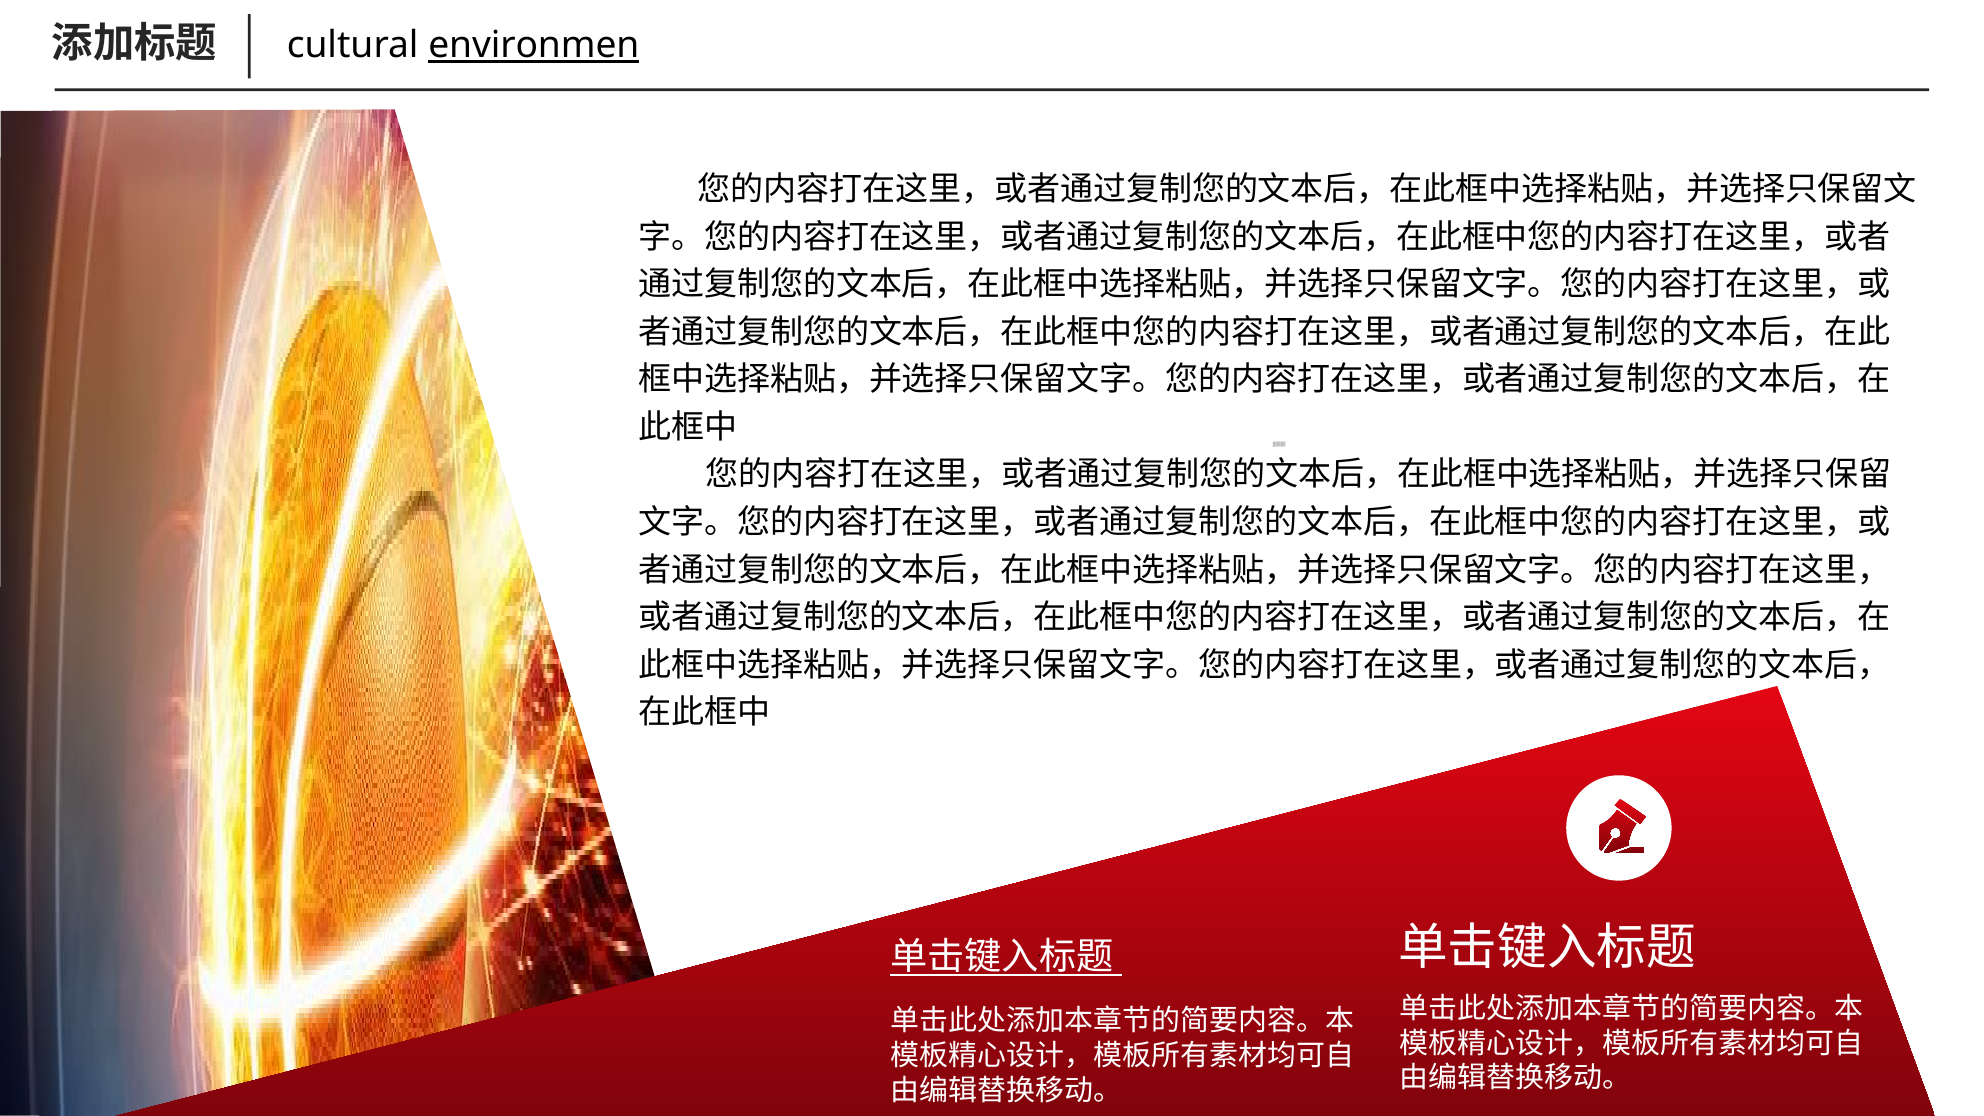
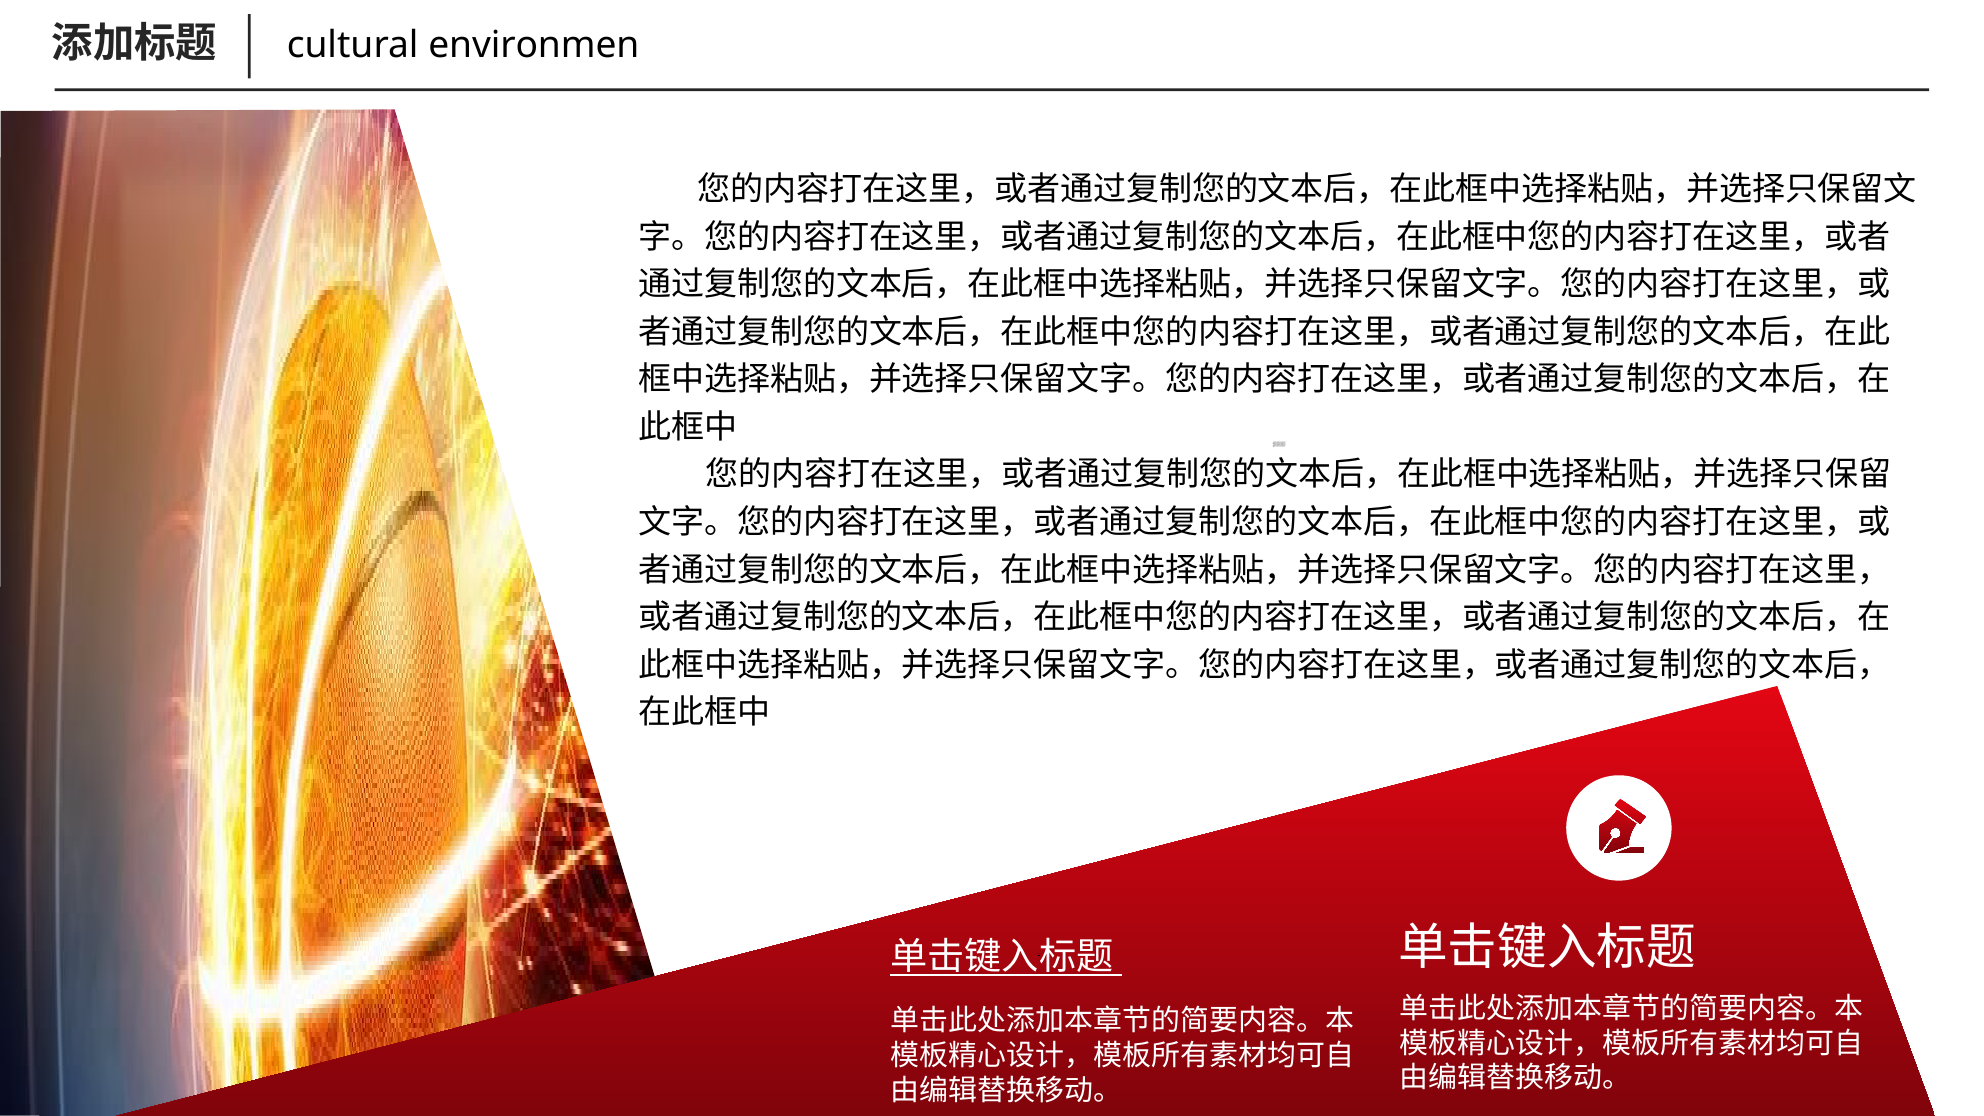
environmen underline: present -> none (534, 45)
